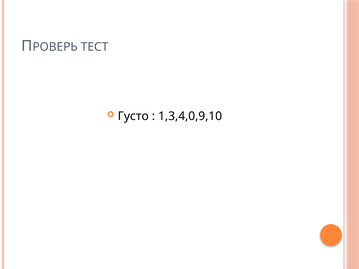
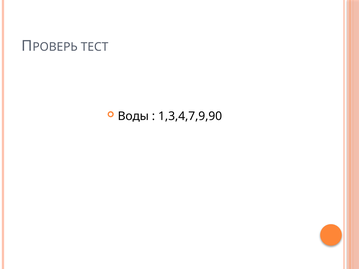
Густо: Густо -> Воды (133, 116)
1,3,4,0,9,10: 1,3,4,0,9,10 -> 1,3,4,7,9,90 (190, 116)
